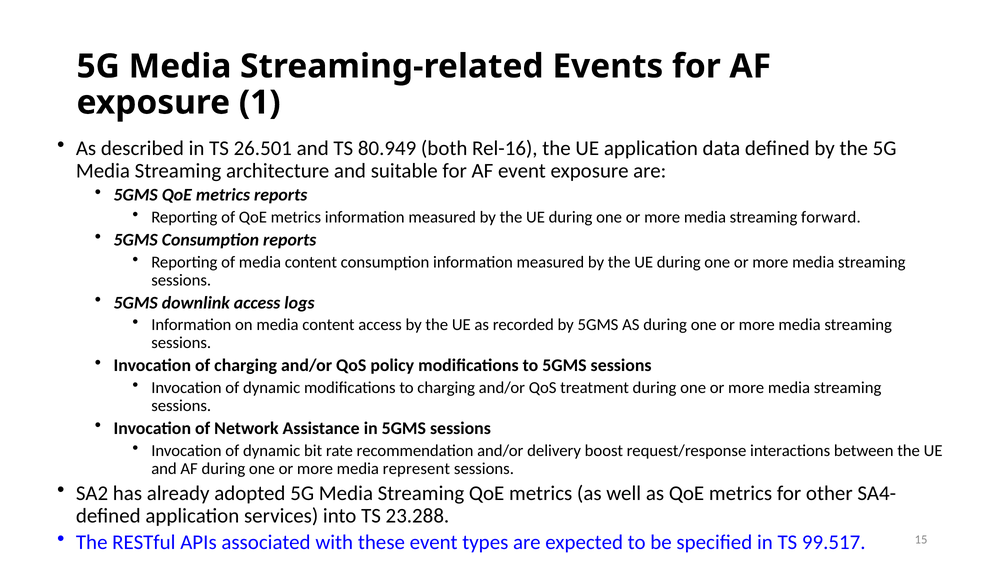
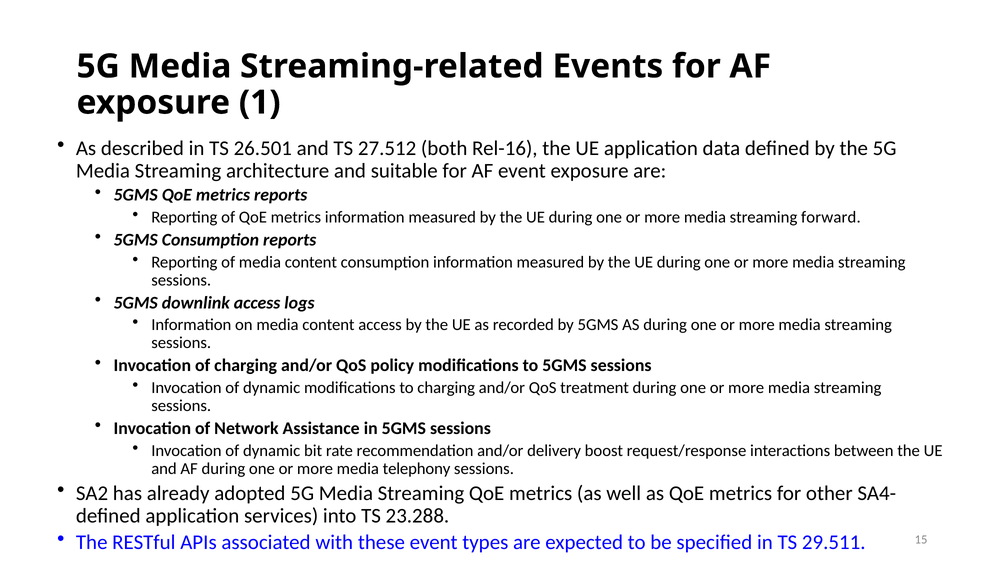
80.949: 80.949 -> 27.512 (387, 148)
represent: represent -> telephony (417, 468)
99.517: 99.517 -> 29.511 (834, 542)
